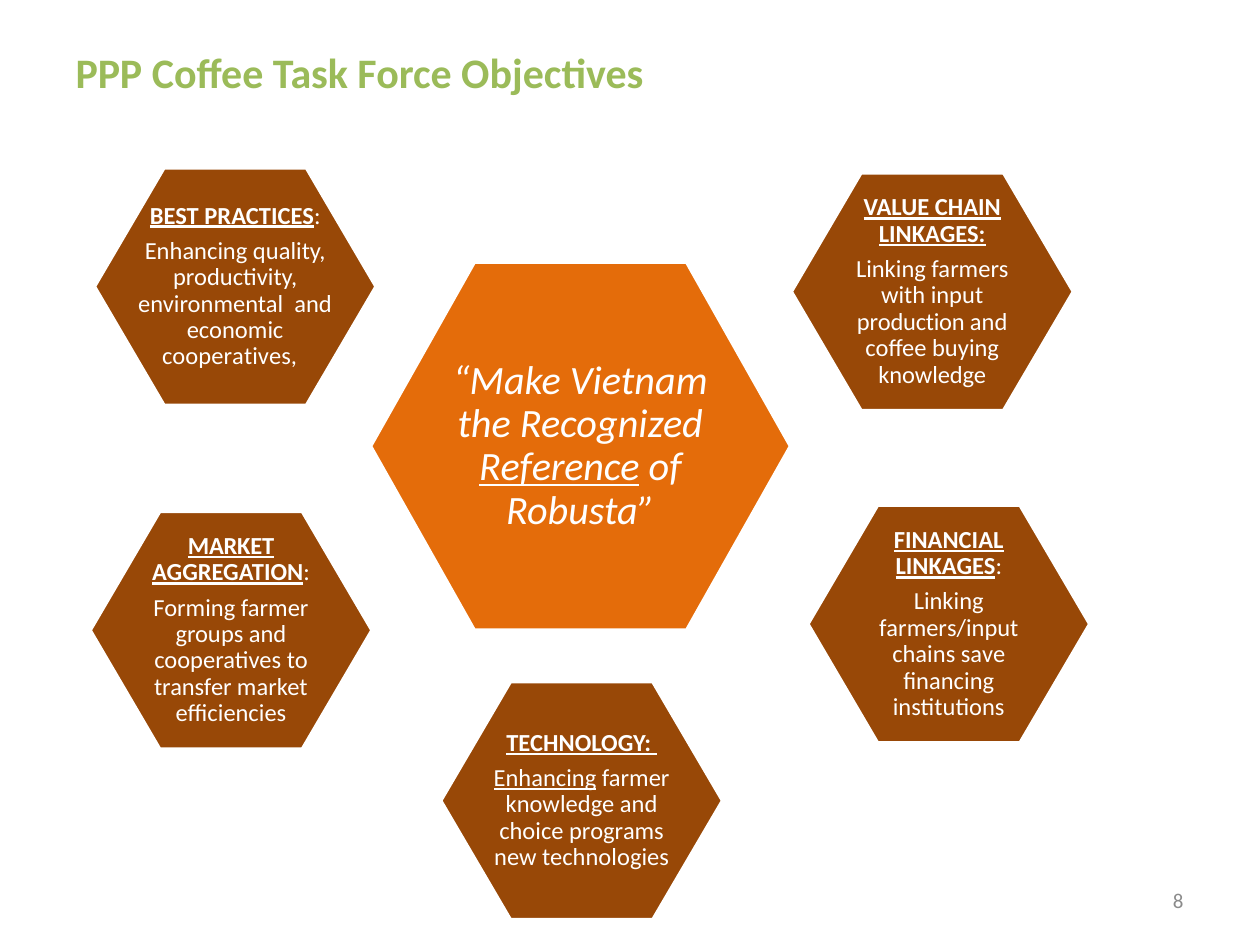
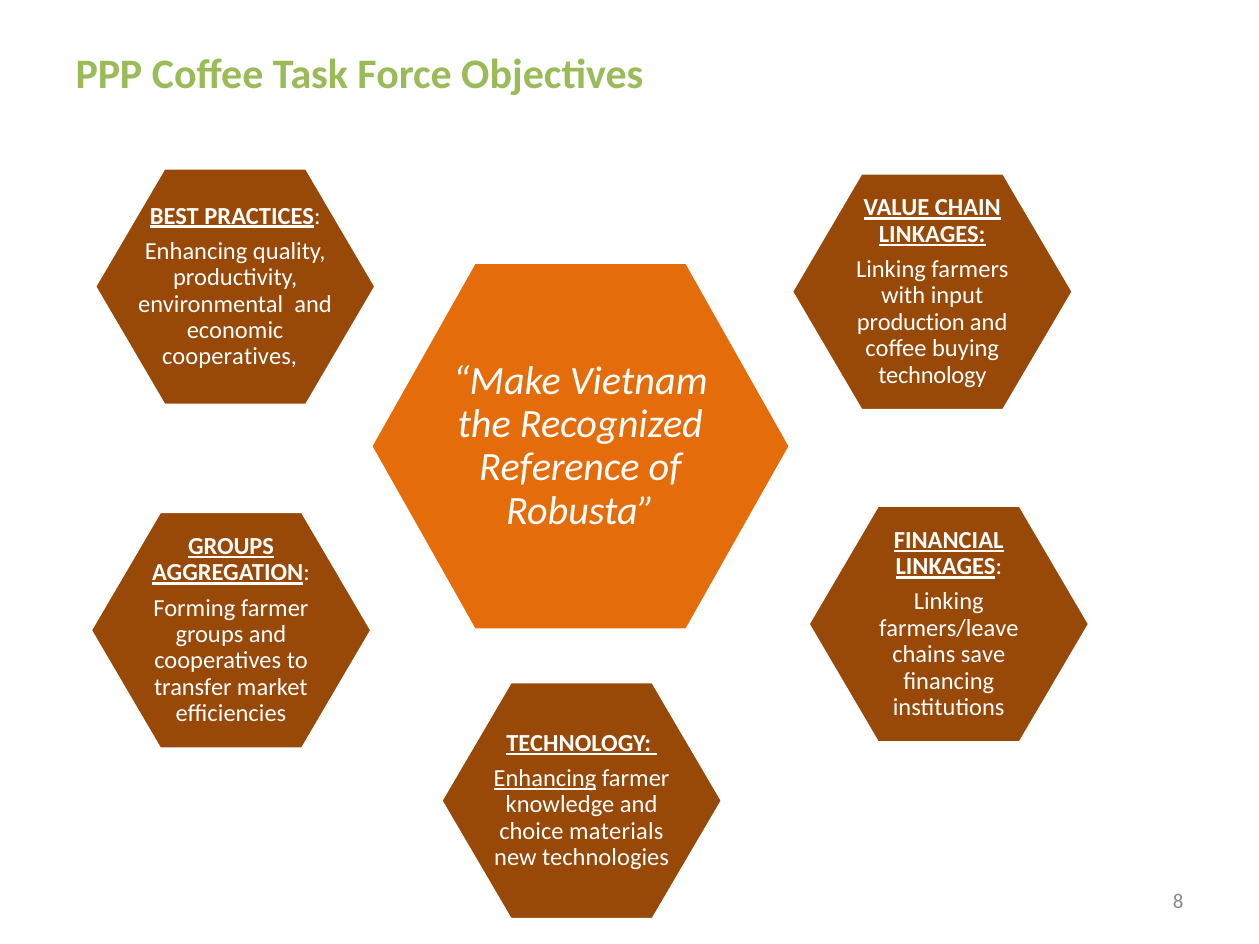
knowledge: knowledge -> technology (932, 375)
Reference underline: present -> none (559, 468)
MARKET: MARKET -> GROUPS (231, 547)
farmers/input: farmers/input -> farmers/leave (949, 628)
programs: programs -> materials (616, 831)
